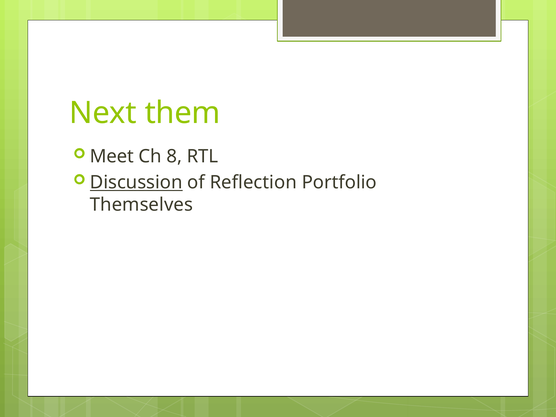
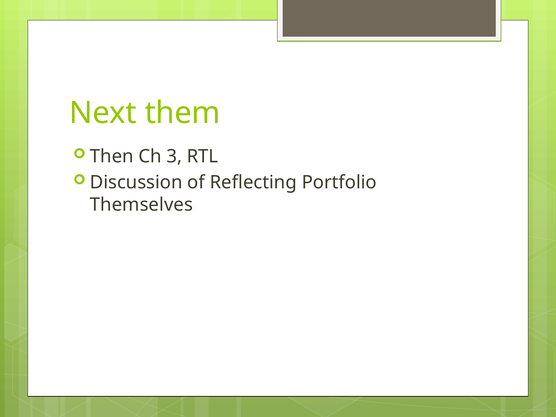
Meet: Meet -> Then (112, 157)
8: 8 -> 3 (174, 157)
Discussion underline: present -> none (136, 182)
Reflection: Reflection -> Reflecting (253, 182)
